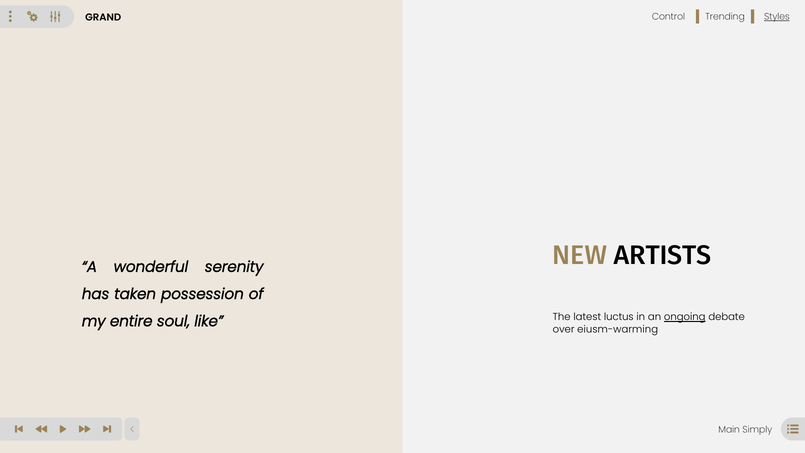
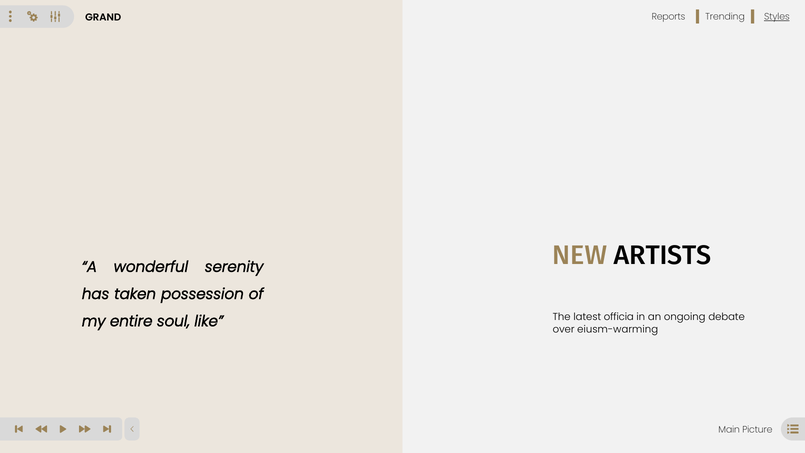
Control: Control -> Reports (669, 17)
luctus: luctus -> officia (619, 317)
ongoing underline: present -> none (685, 317)
Simply: Simply -> Picture (757, 429)
